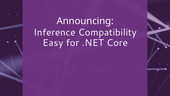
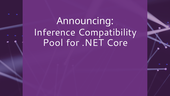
Easy: Easy -> Pool (53, 43)
